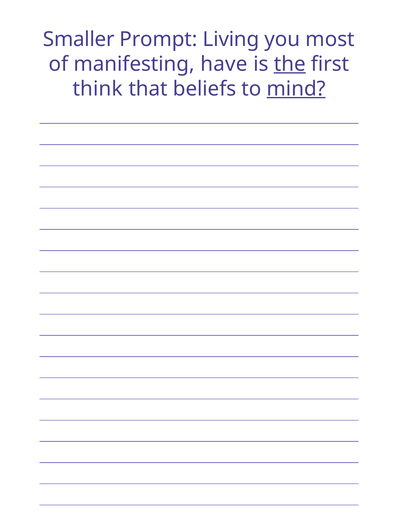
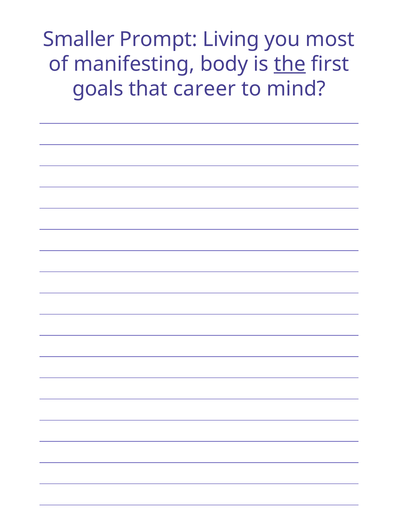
have: have -> body (224, 64)
think: think -> goals (98, 89)
beliefs: beliefs -> career (204, 89)
mind underline: present -> none (296, 89)
